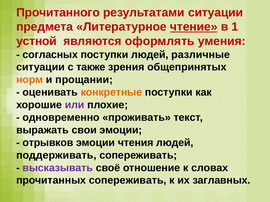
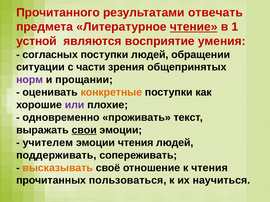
результатами ситуации: ситуации -> отвечать (215, 12)
оформлять: оформлять -> восприятие (160, 41)
различные: различные -> обращении (201, 55)
также: также -> части (91, 67)
норм colour: orange -> purple (30, 80)
свои underline: none -> present (84, 130)
отрывков: отрывков -> учителем (48, 143)
высказывать colour: purple -> orange (58, 168)
к словах: словах -> чтения (210, 168)
прочитанных сопереживать: сопереживать -> пользоваться (128, 181)
заглавных: заглавных -> научиться (221, 181)
